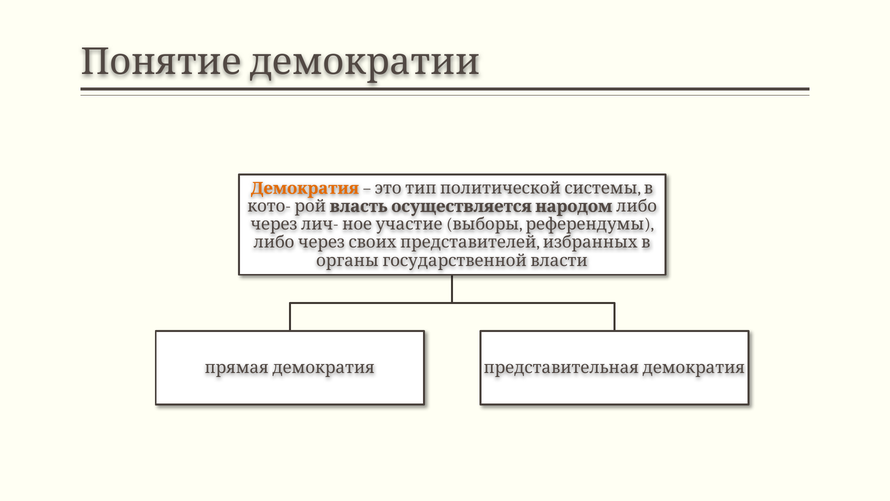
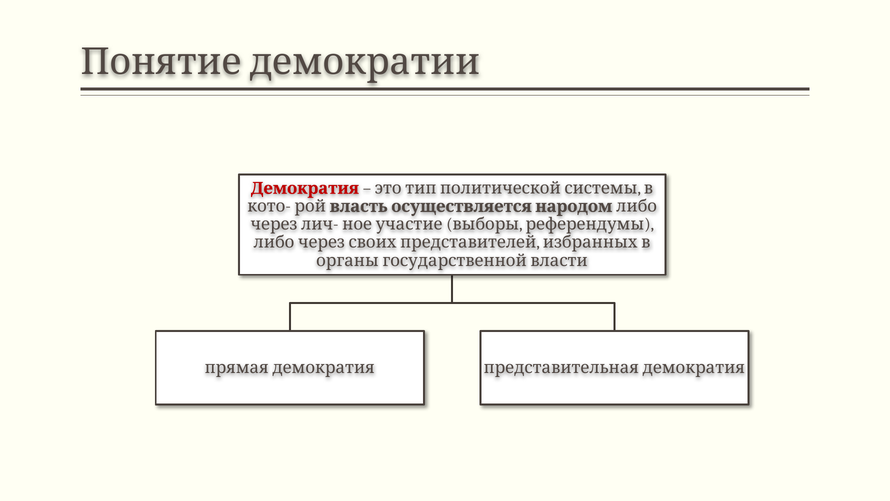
Демократия colour: orange -> red (305, 188)
